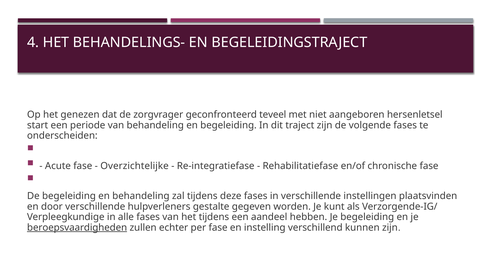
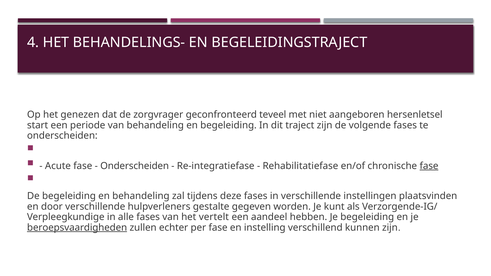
Overzichtelijke: Overzichtelijke -> Onderscheiden (135, 166)
fase underline: none -> present (429, 166)
het tijdens: tijdens -> vertelt (214, 217)
